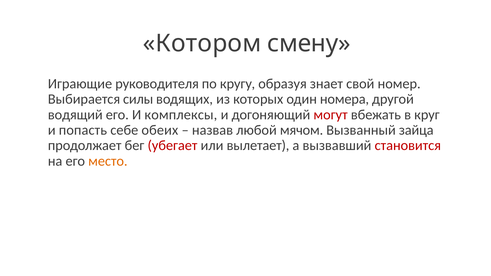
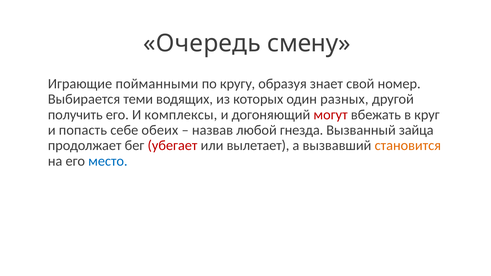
Котором: Котором -> Очередь (202, 43)
руководителя: руководителя -> пойманными (157, 84)
силы: силы -> теми (138, 99)
номера: номера -> разных (344, 99)
водящий: водящий -> получить (75, 115)
мячом: мячом -> гнезда (302, 130)
становится colour: red -> orange (408, 146)
место colour: orange -> blue (108, 161)
